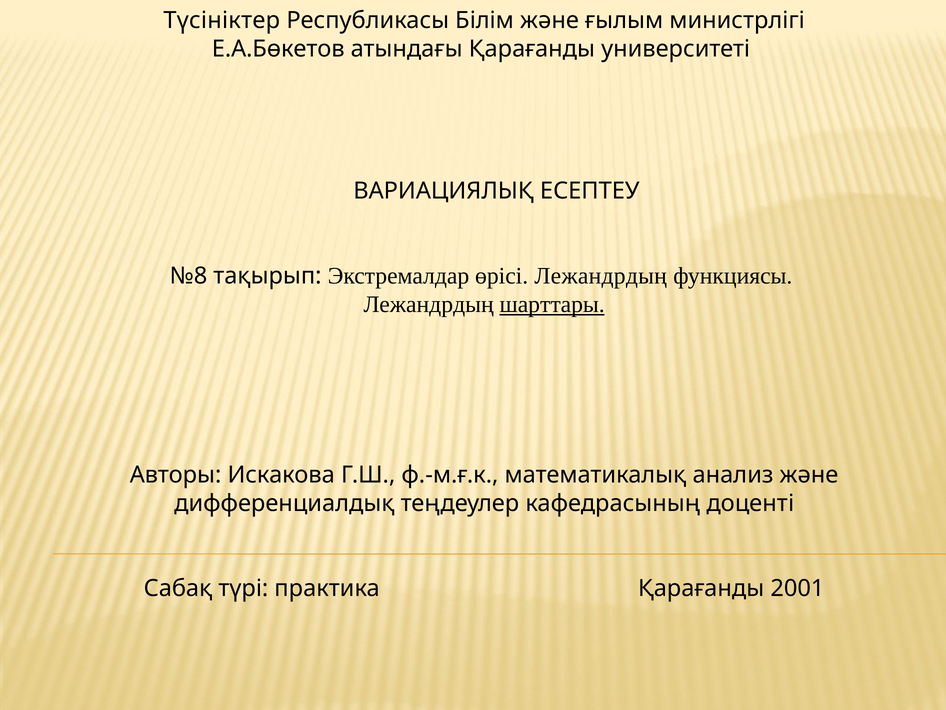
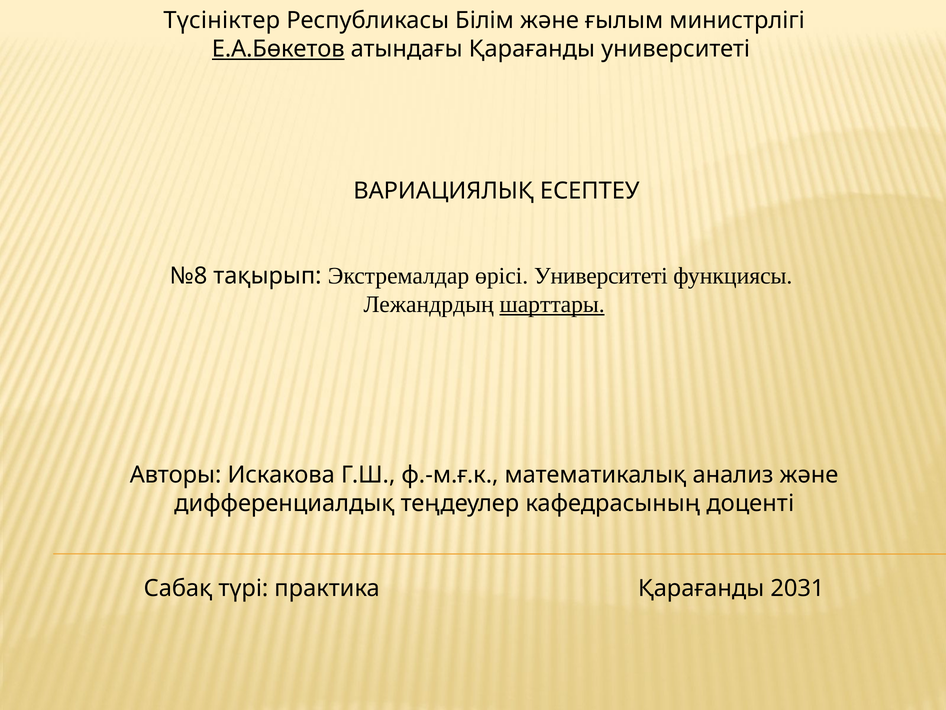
Е.А.Бөкетов underline: none -> present (278, 49)
өрісі Лежандрдың: Лежандрдың -> Университеті (601, 276)
2001: 2001 -> 2031 (797, 588)
